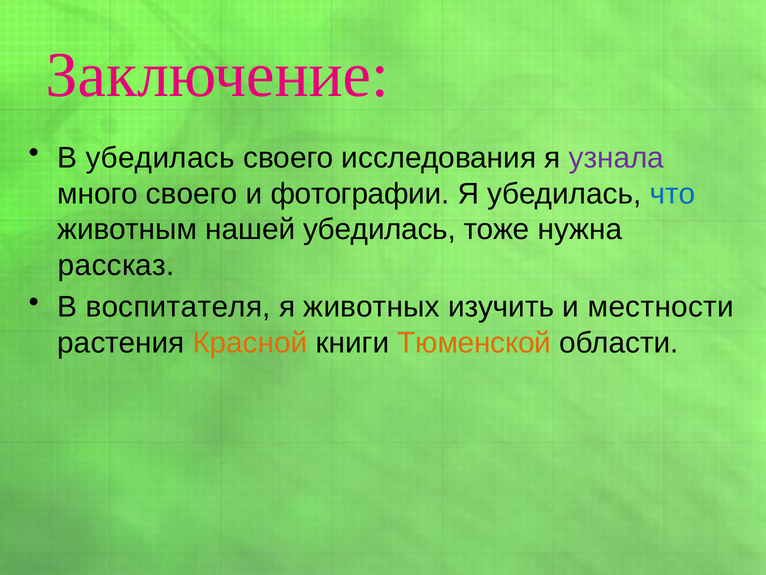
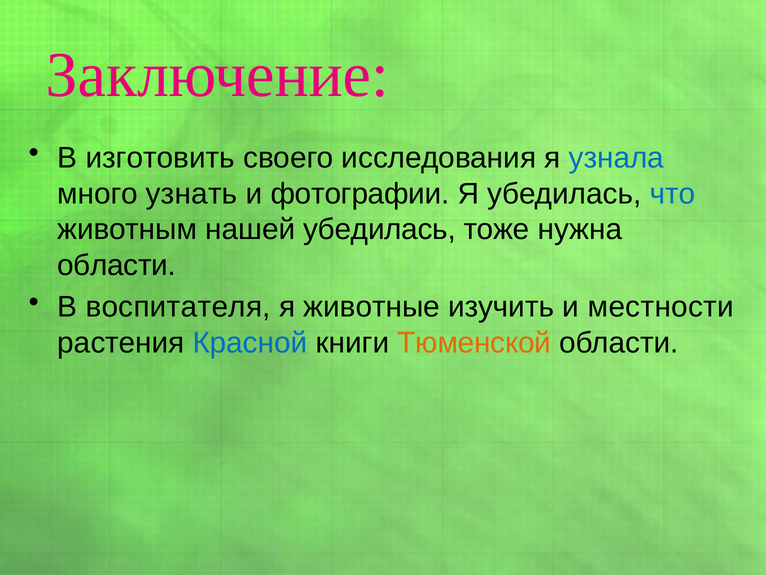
В убедилась: убедилась -> изготовить (160, 158)
узнала colour: purple -> blue (616, 158)
много своего: своего -> узнать (192, 194)
рассказ: рассказ -> области (117, 265)
животных: животных -> животные (372, 307)
Красной colour: orange -> blue (250, 343)
